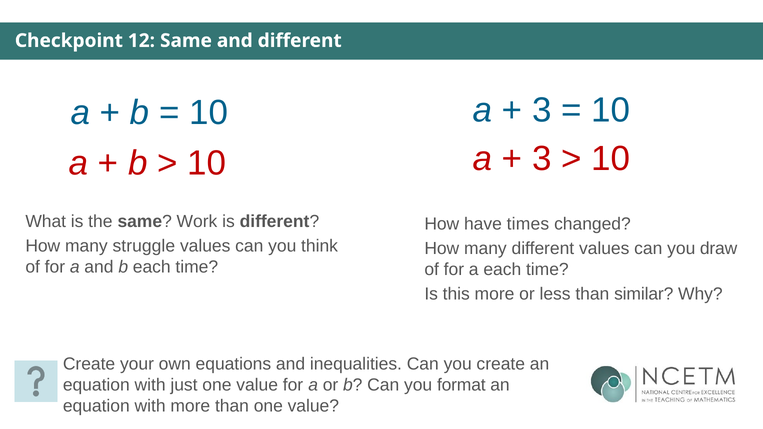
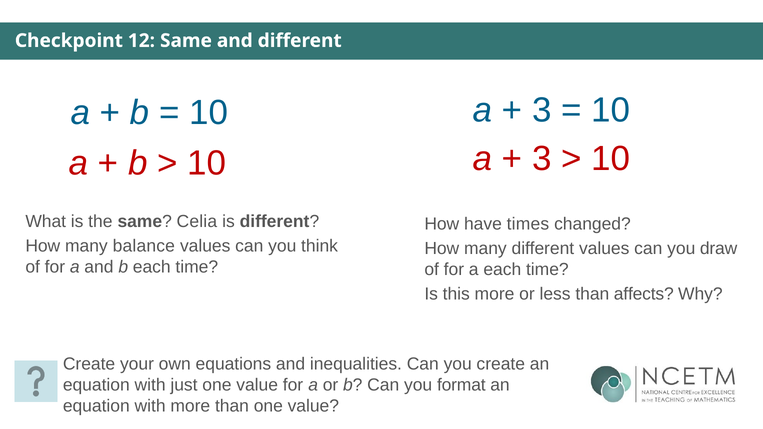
Work: Work -> Celia (197, 222)
struggle: struggle -> balance (144, 246)
similar: similar -> affects (644, 294)
